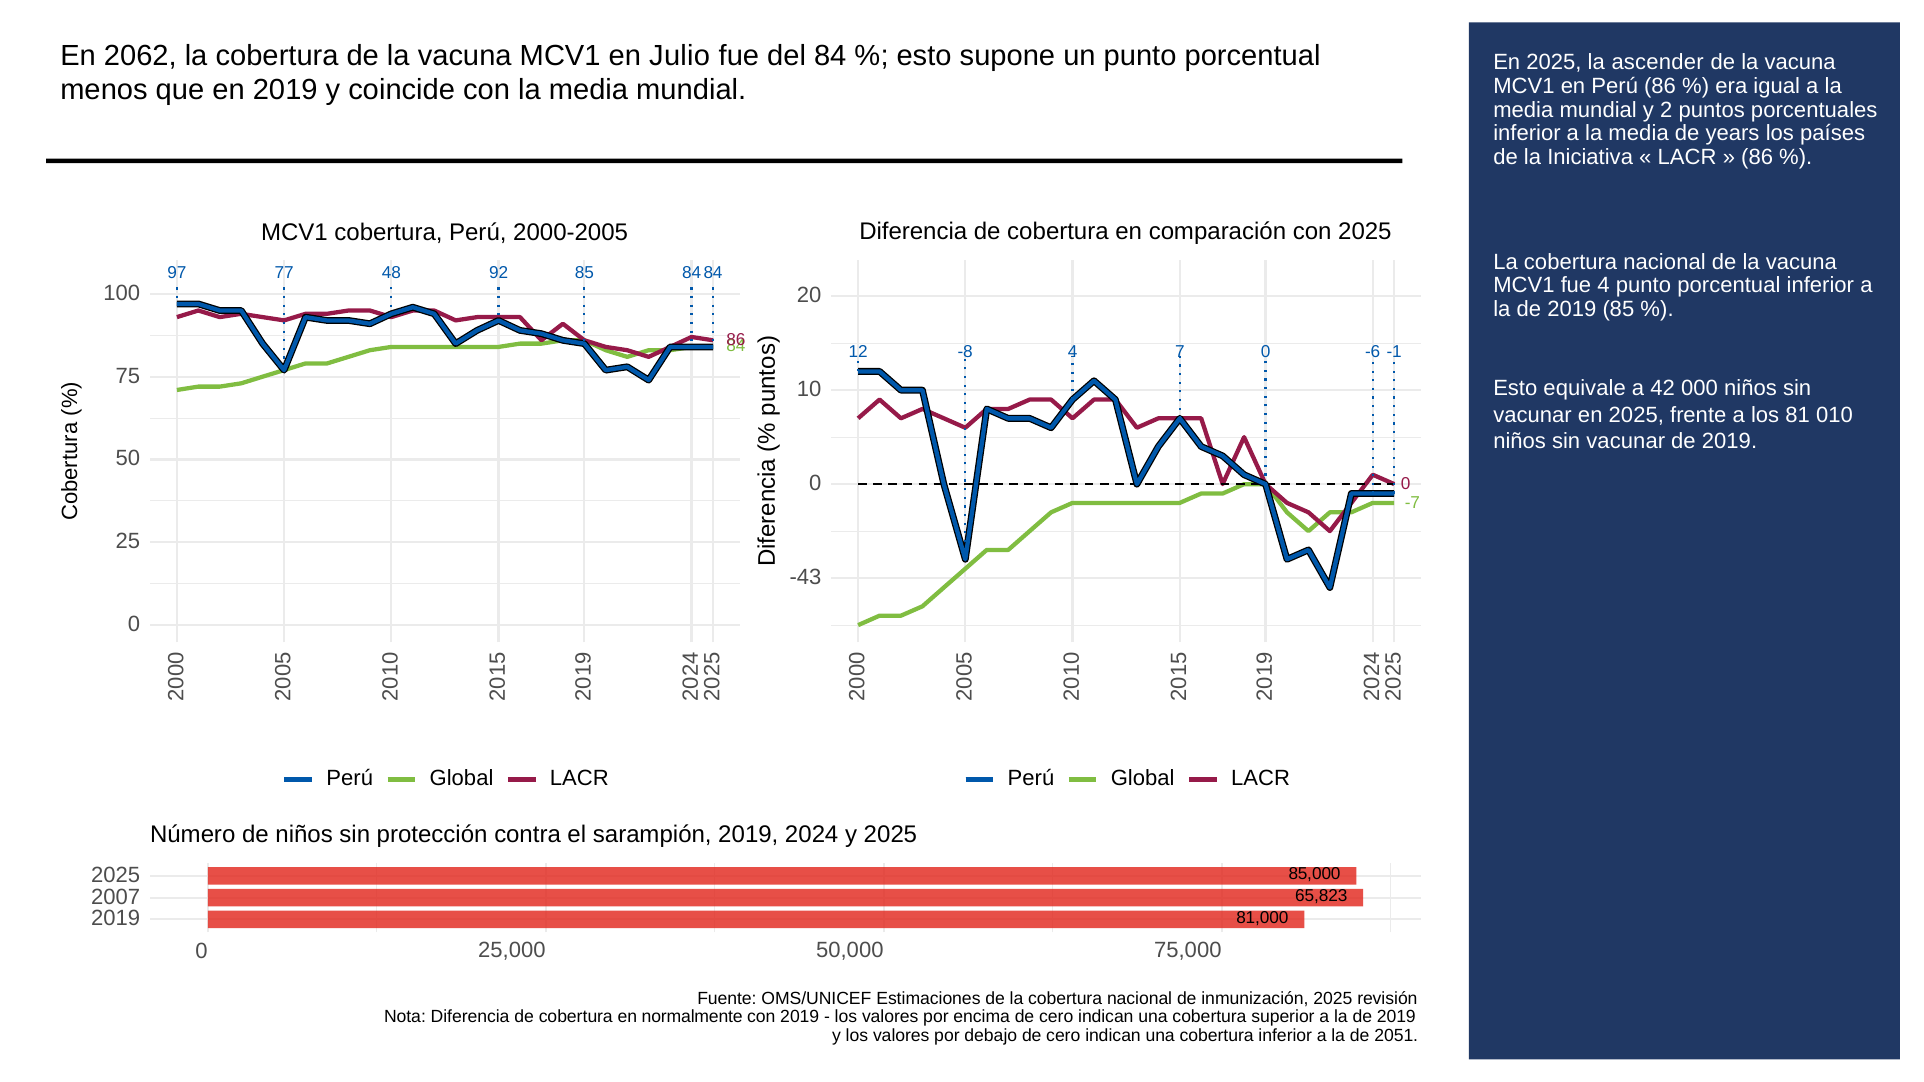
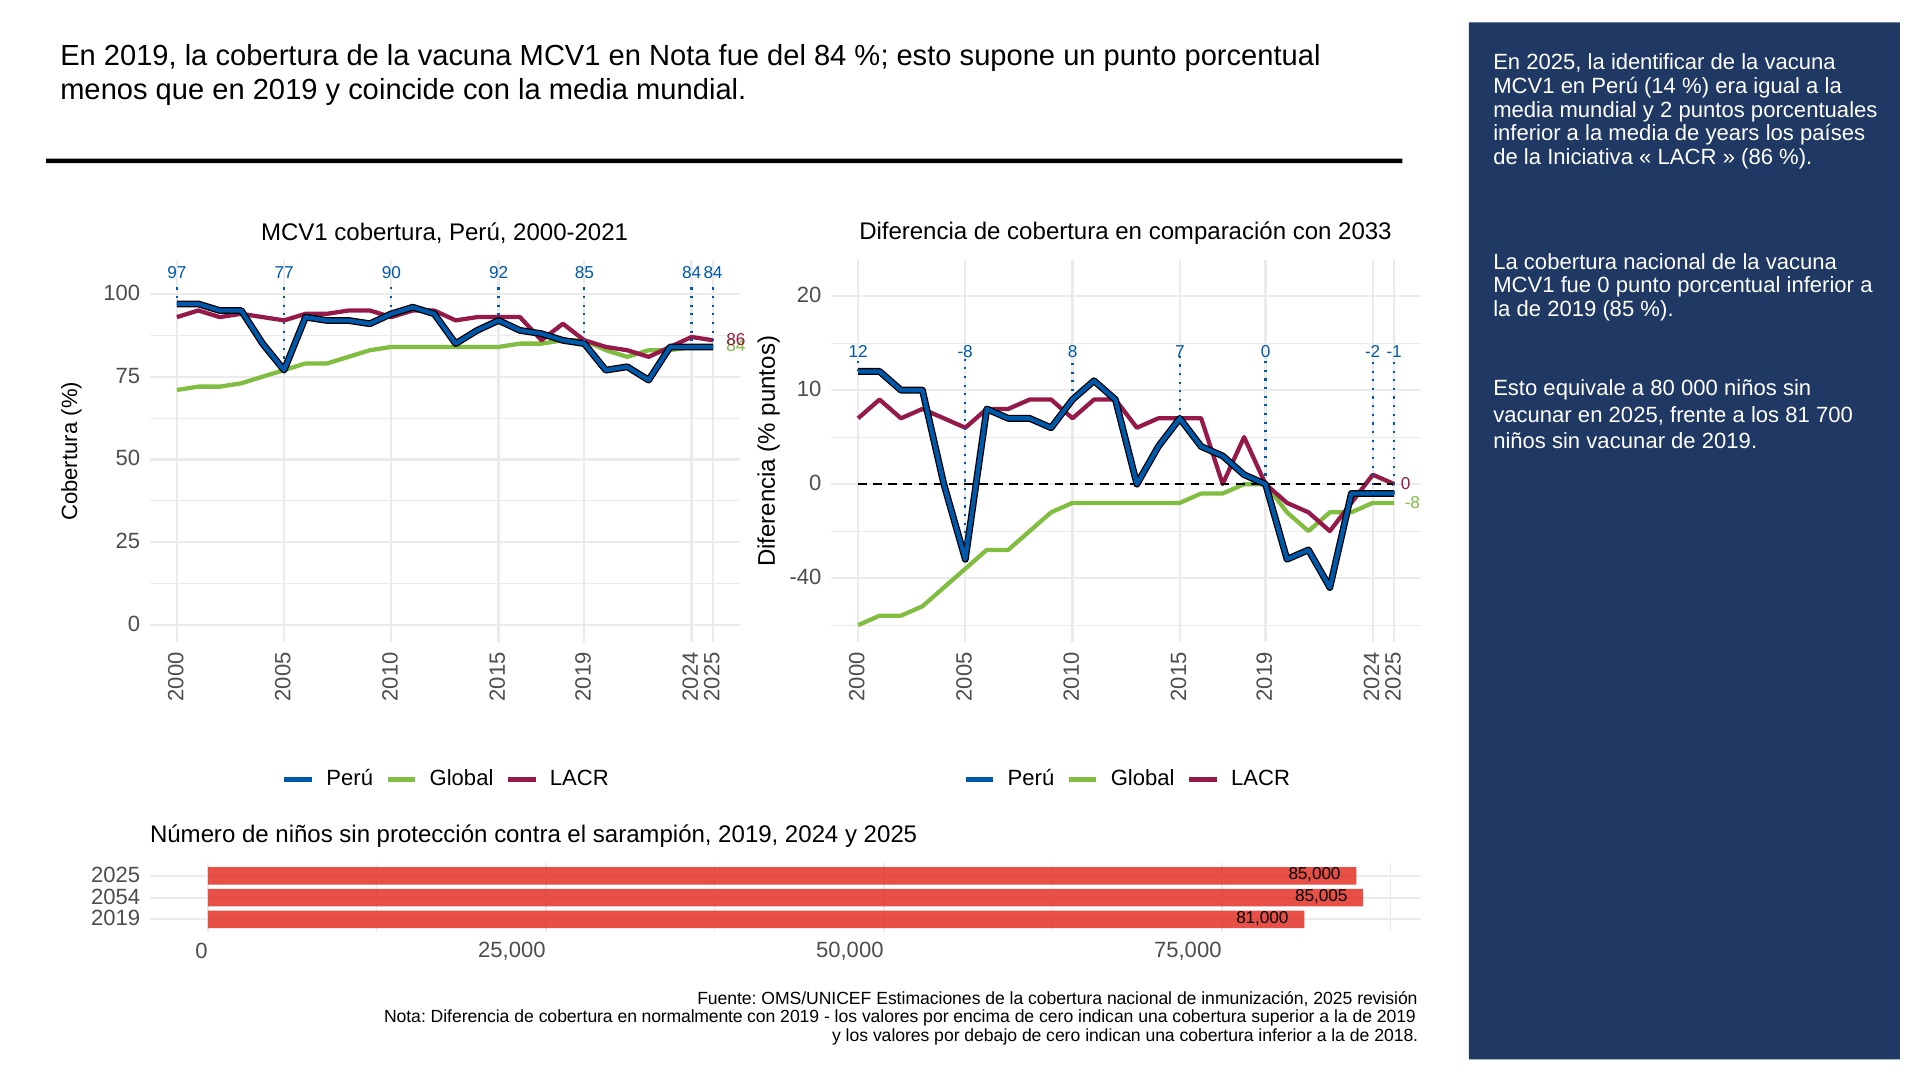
2062: 2062 -> 2019 (140, 55)
en Julio: Julio -> Nota (680, 55)
ascender: ascender -> identificar (1658, 62)
Perú 86: 86 -> 14 (1660, 86)
con 2025: 2025 -> 2033 (1365, 232)
2000-2005: 2000-2005 -> 2000-2021 (571, 233)
48: 48 -> 90 (391, 273)
fue 4: 4 -> 0 (1604, 286)
-8 4: 4 -> 8 (1073, 352)
-6: -6 -> -2 (1373, 352)
42: 42 -> 80 (1663, 388)
010: 010 -> 700 (1835, 415)
-7: -7 -> -8 (1412, 502)
-43: -43 -> -40 (805, 577)
2007: 2007 -> 2054 (116, 897)
65,823: 65,823 -> 85,005 (1321, 896)
2051: 2051 -> 2018 (1396, 1036)
